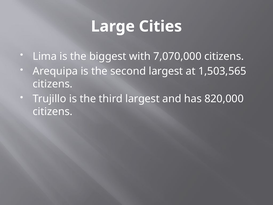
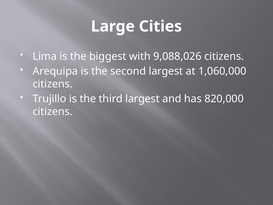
7,070,000: 7,070,000 -> 9,088,026 (177, 56)
1,503,565: 1,503,565 -> 1,060,000 (222, 71)
